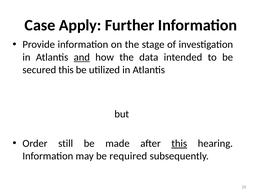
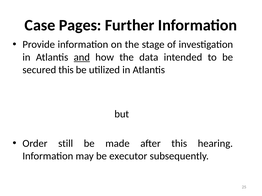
Apply: Apply -> Pages (80, 25)
this underline: present -> none (179, 144)
required: required -> executor (128, 157)
